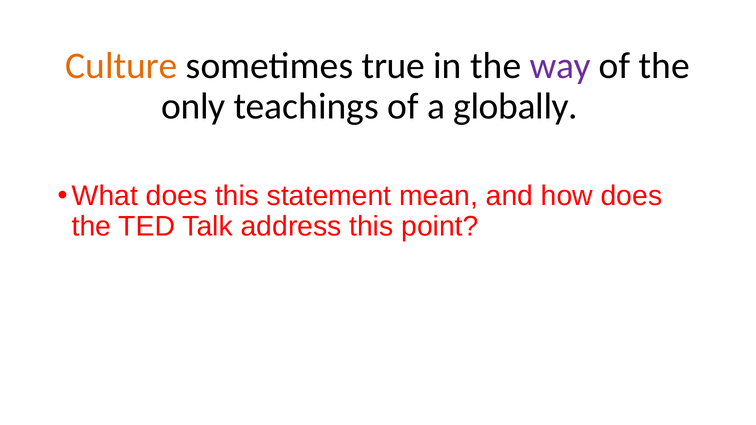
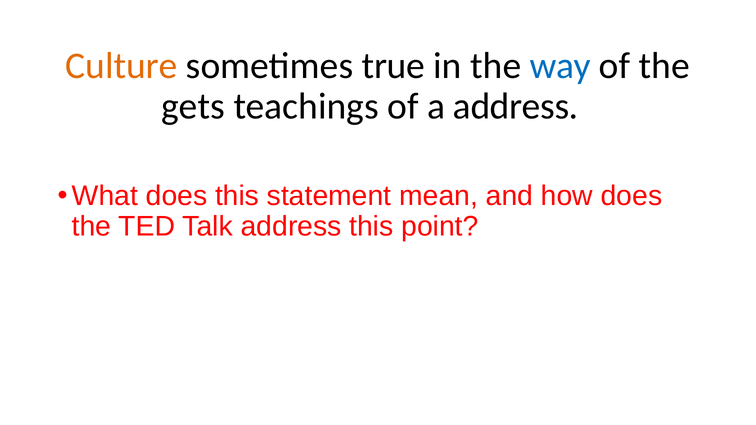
way colour: purple -> blue (560, 66)
only: only -> gets (193, 107)
a globally: globally -> address (516, 107)
